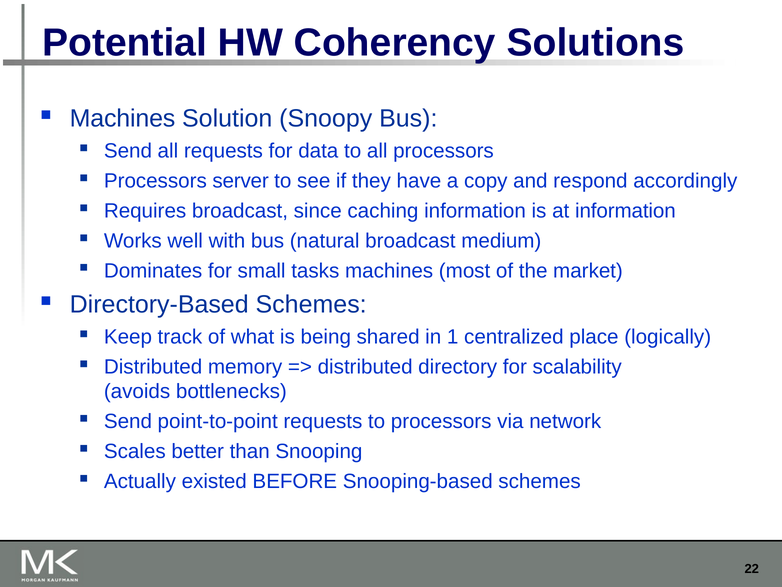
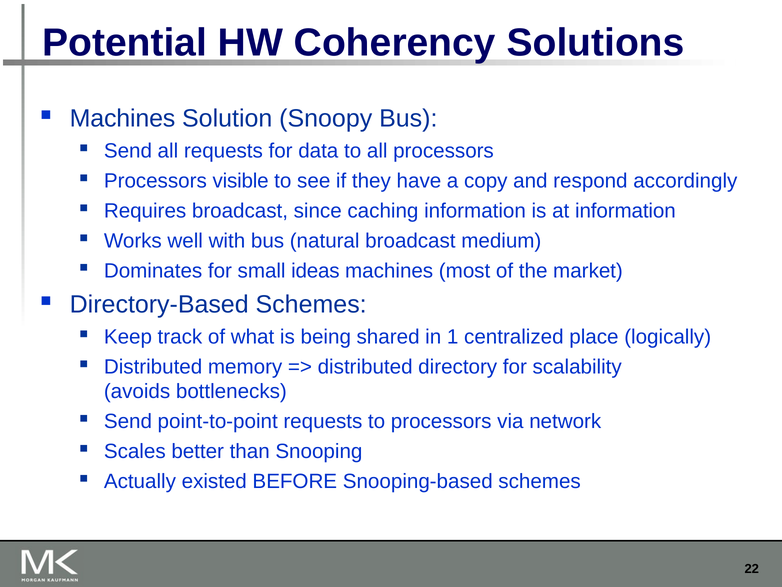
server: server -> visible (241, 181)
tasks: tasks -> ideas (315, 270)
